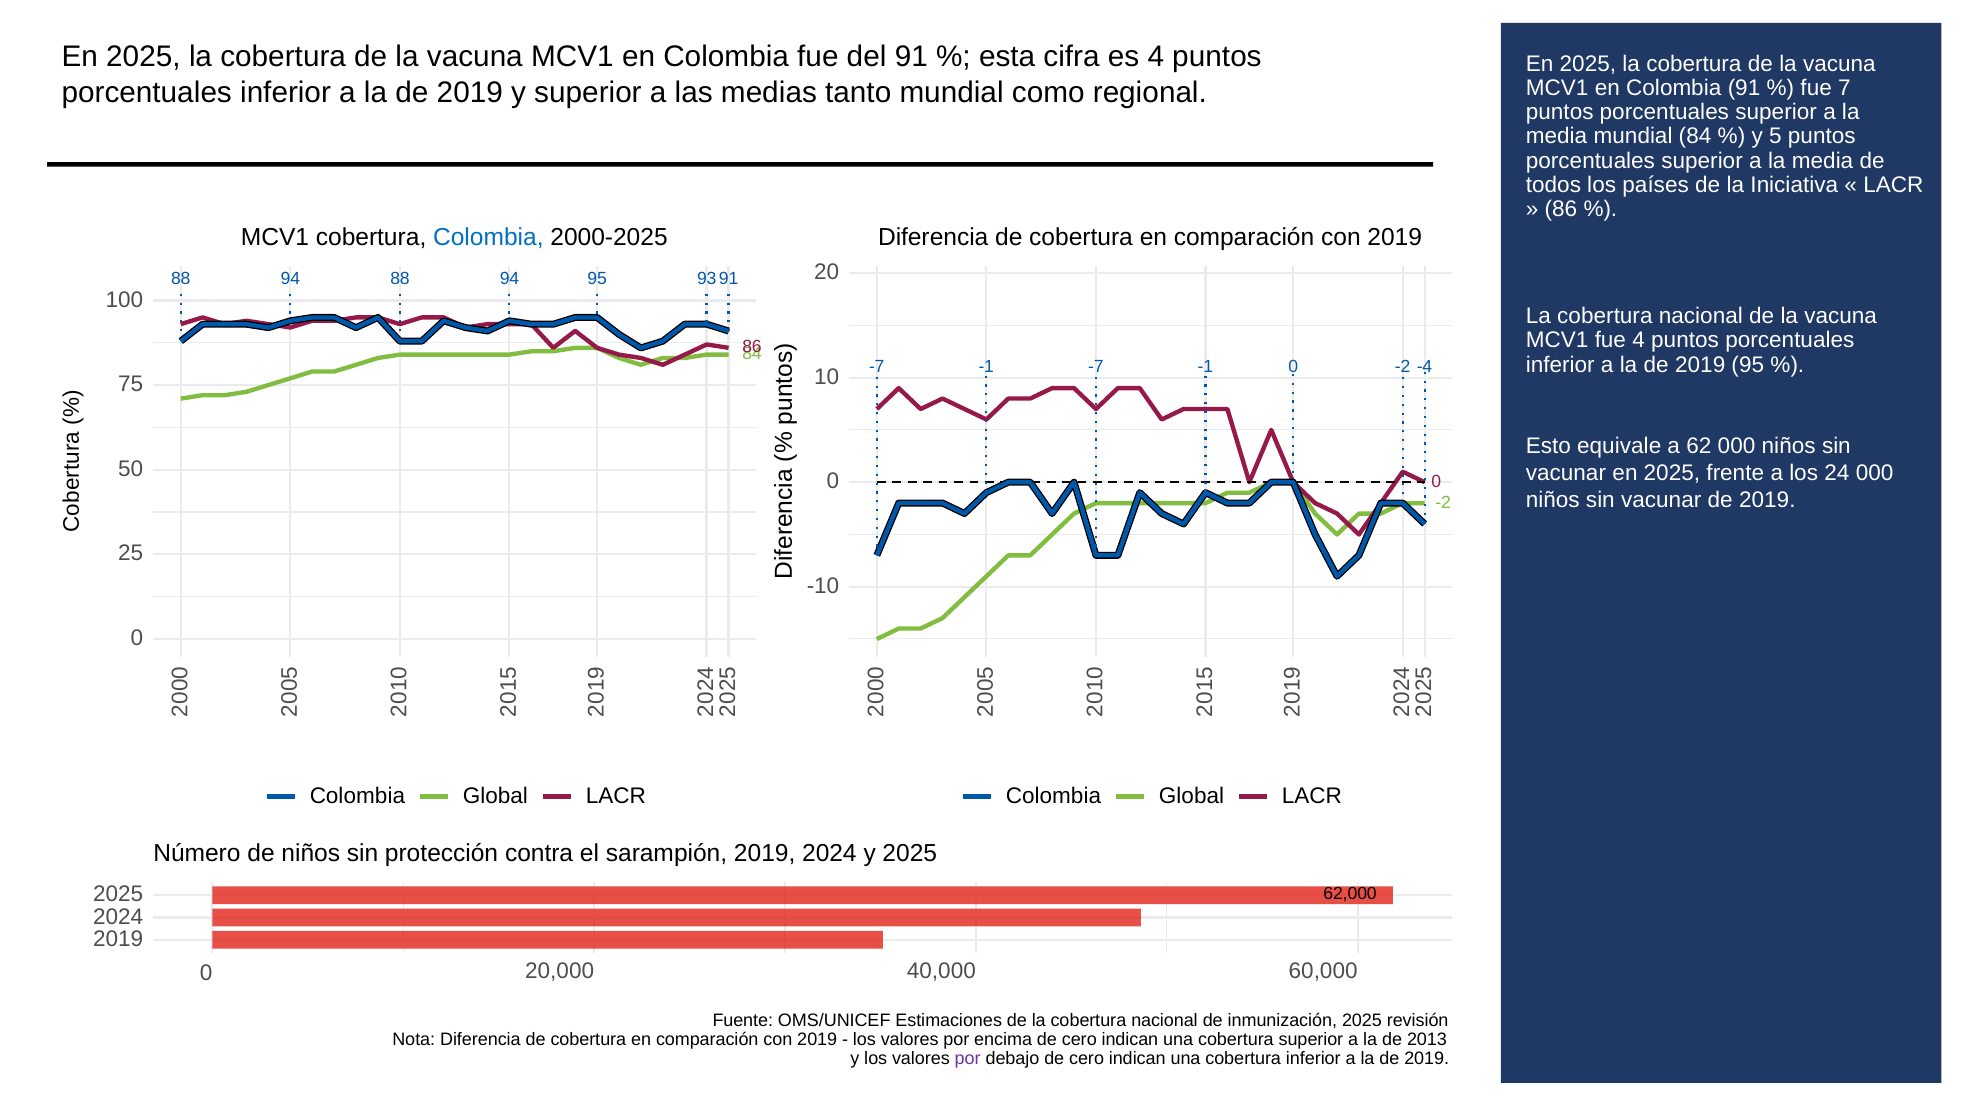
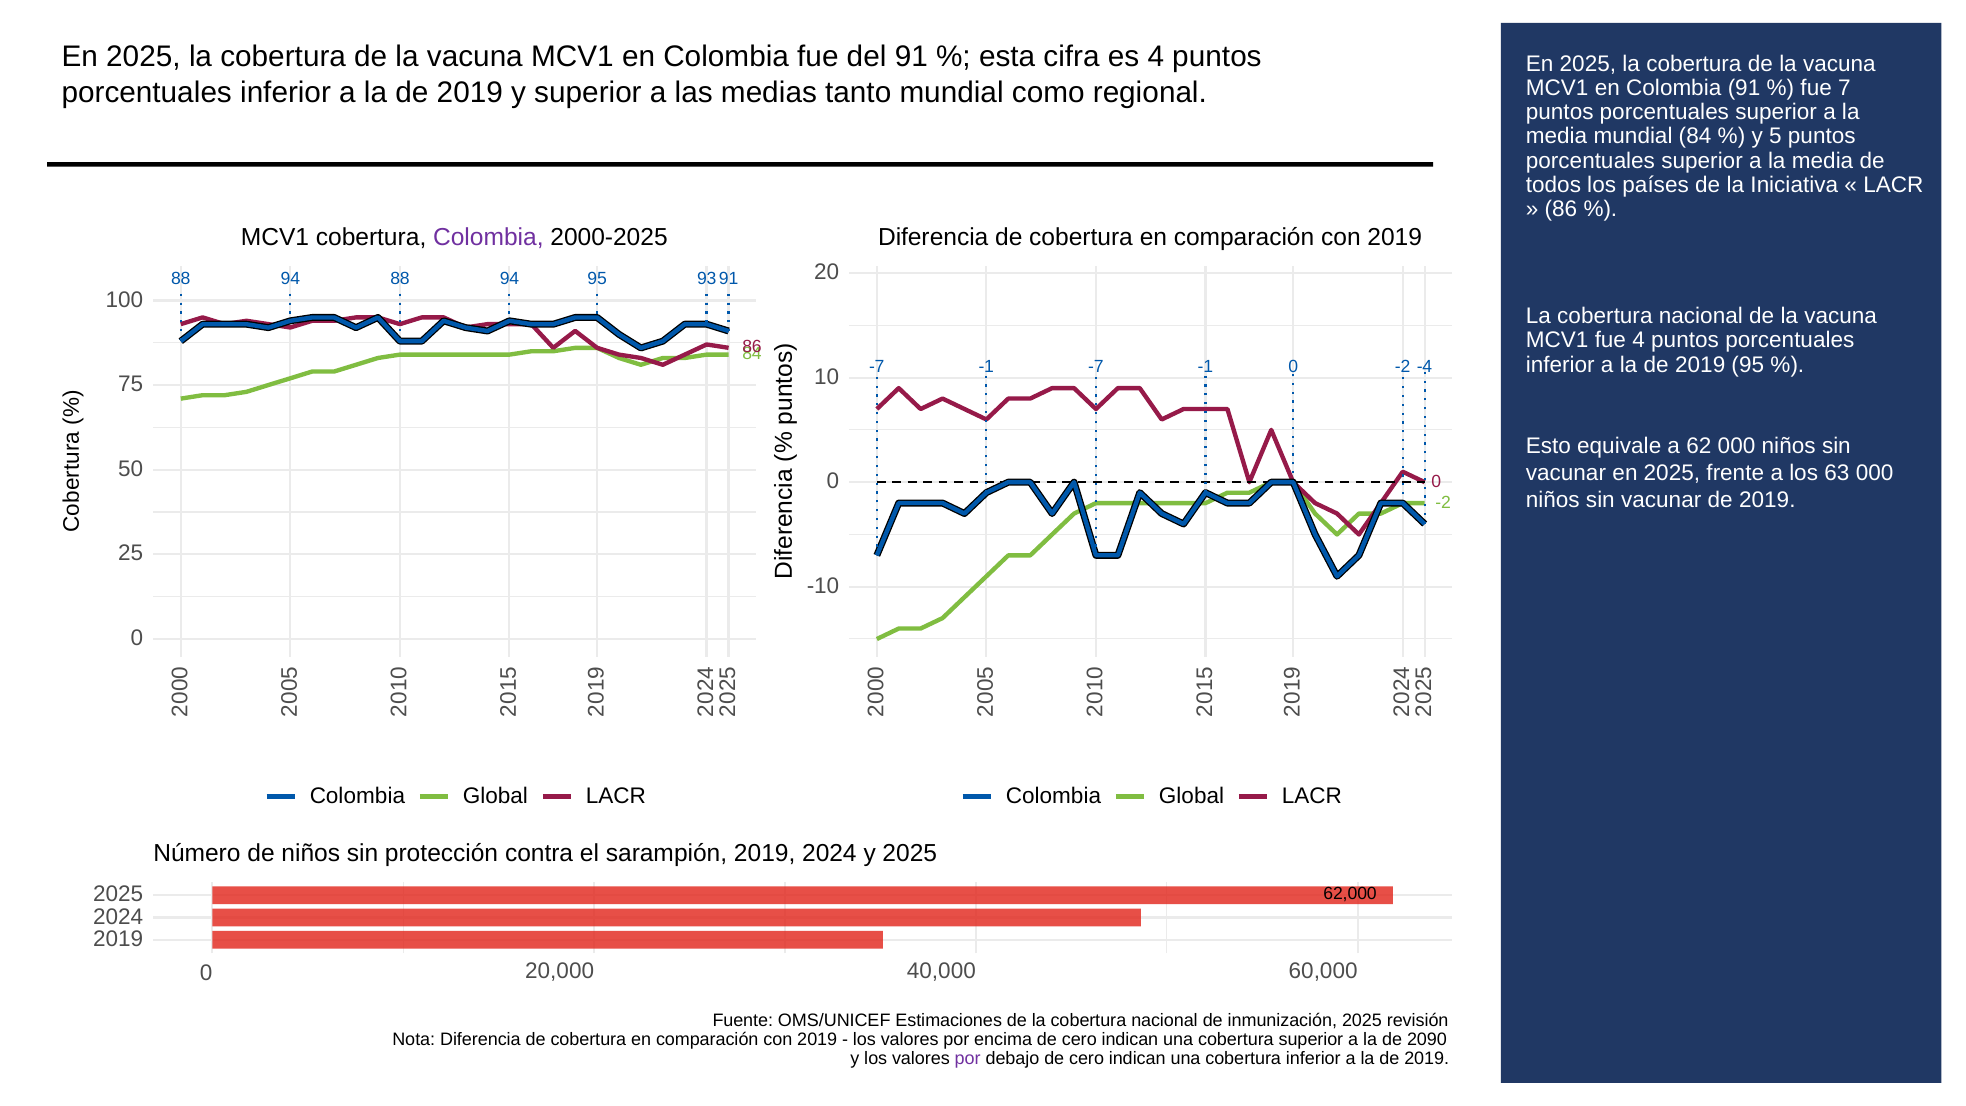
Colombia colour: blue -> purple (488, 238)
24: 24 -> 63 (1837, 473)
2013: 2013 -> 2090 (1427, 1039)
